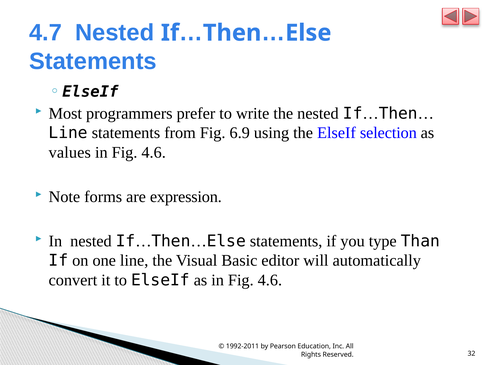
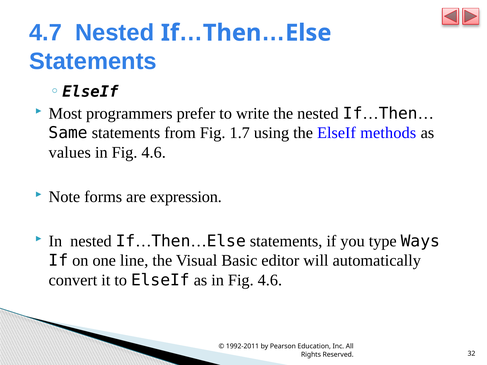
Line: Line -> Same (68, 133)
6.9: 6.9 -> 1.7 (240, 133)
selection: selection -> methods (388, 133)
Than: Than -> Ways (420, 241)
